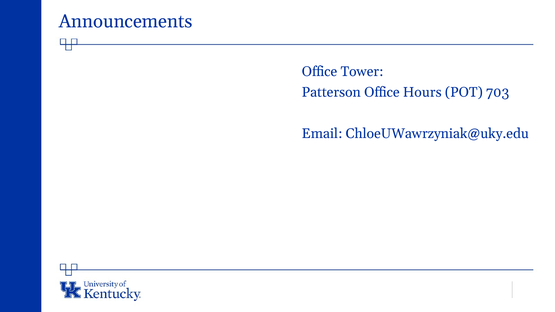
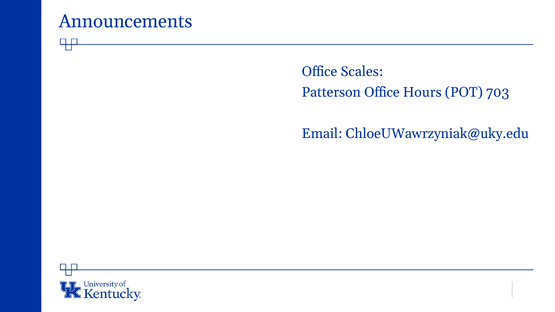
Tower: Tower -> Scales (362, 72)
